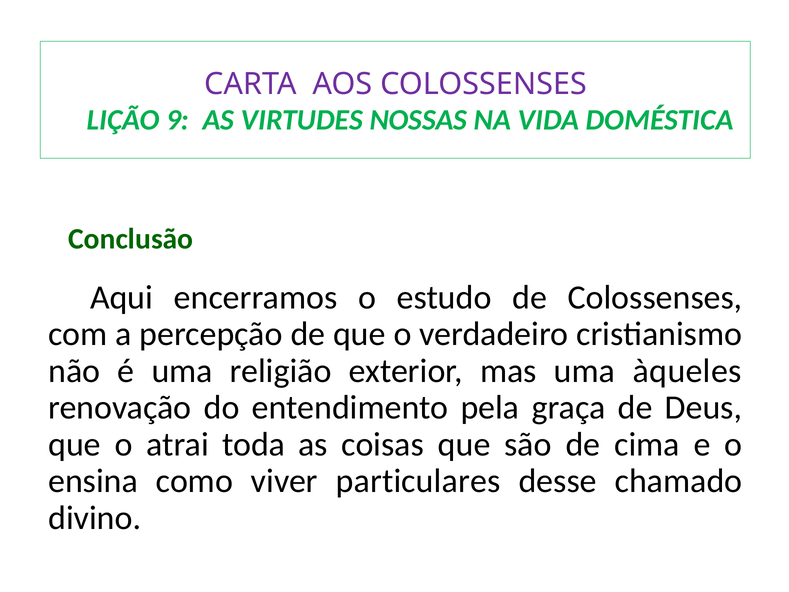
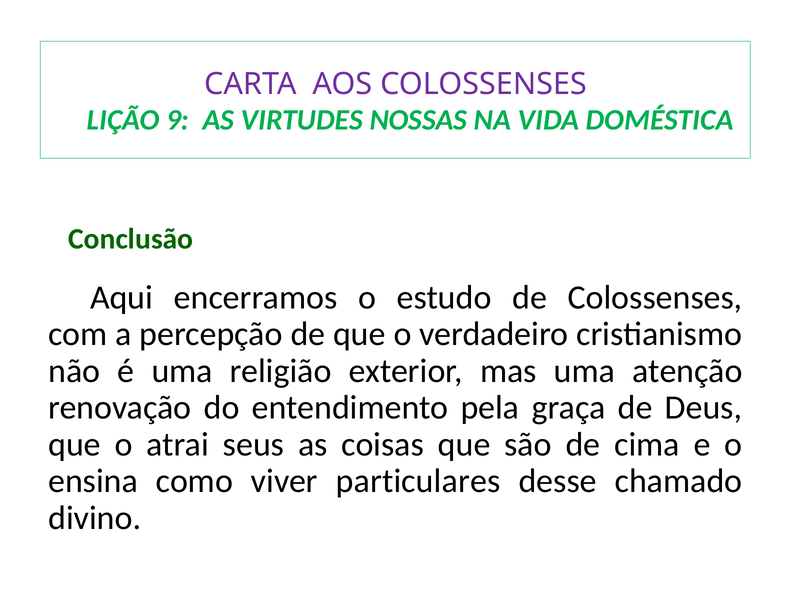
àqueles: àqueles -> atenção (687, 371)
toda: toda -> seus (253, 444)
